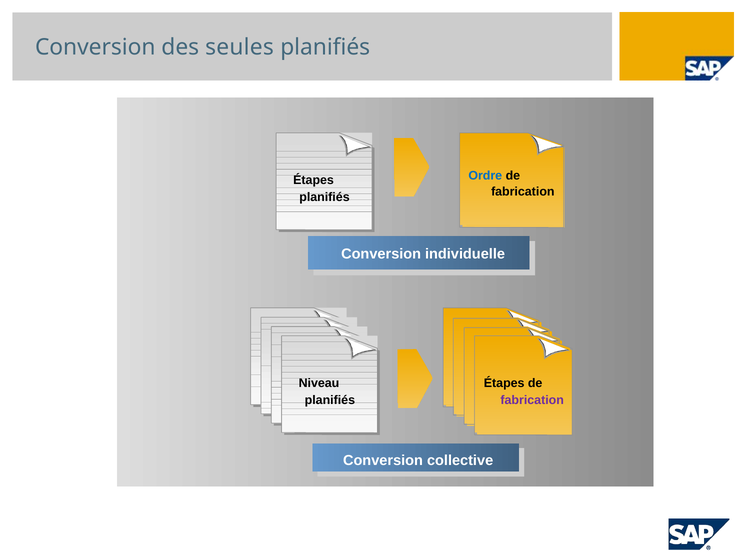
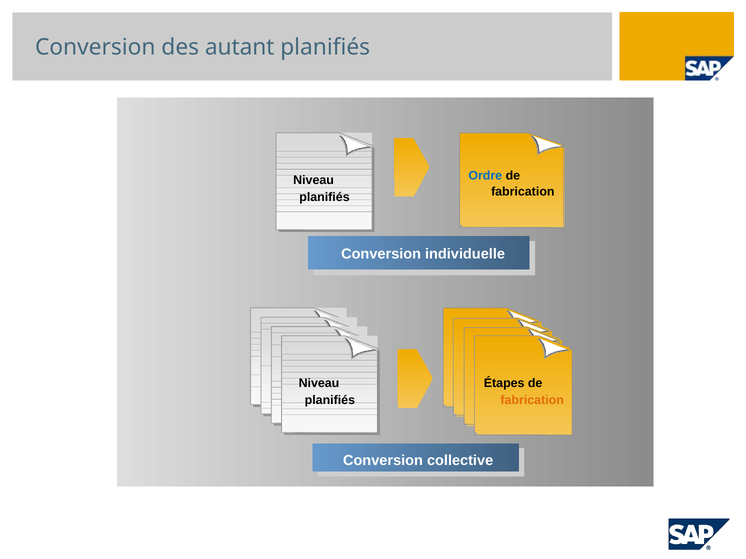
seules: seules -> autant (240, 47)
Étapes: Étapes -> Niveau (314, 180)
fabrication colour: purple -> orange (532, 400)
